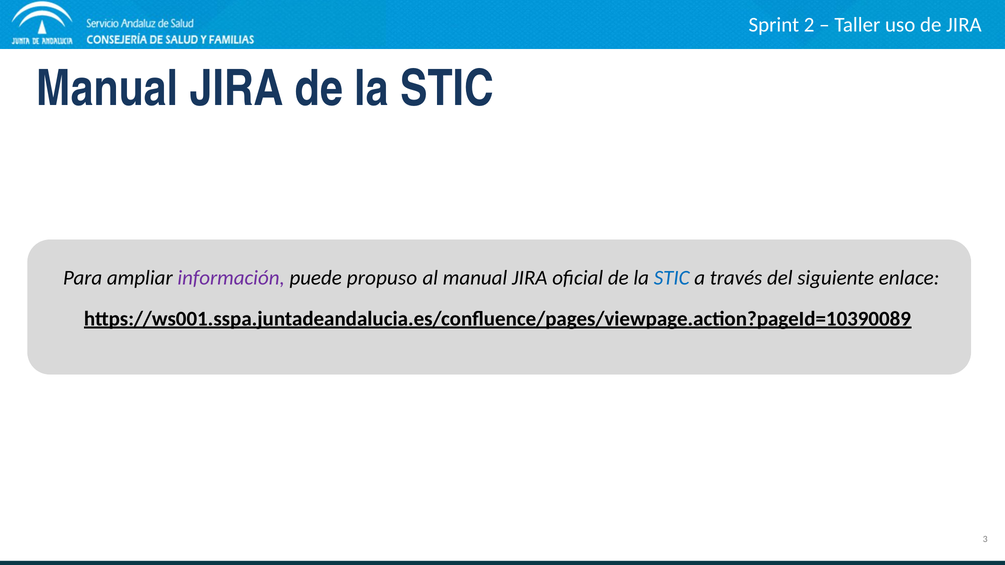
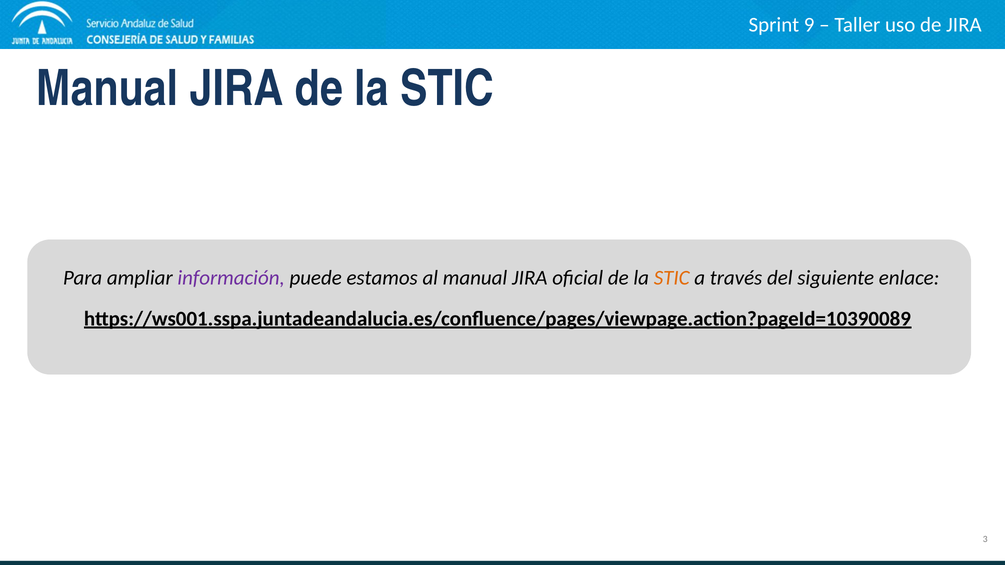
2: 2 -> 9 (809, 25)
propuso: propuso -> estamos (382, 278)
STIC colour: blue -> orange (672, 278)
